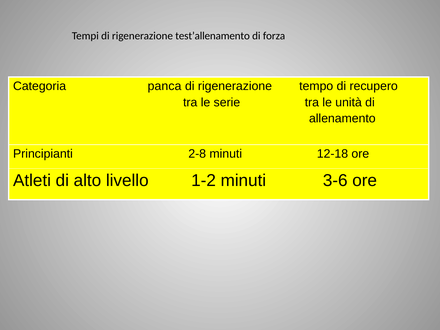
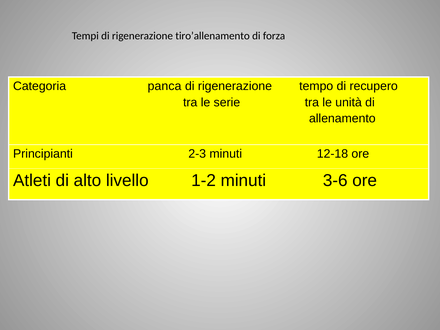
test’allenamento: test’allenamento -> tiro’allenamento (213, 36)
2-8: 2-8 -> 2-3 (197, 154)
